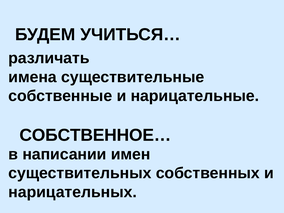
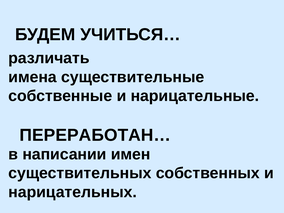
СОБСТВЕННОЕ…: СОБСТВЕННОЕ… -> ПЕРЕРАБОТАН… (95, 135)
